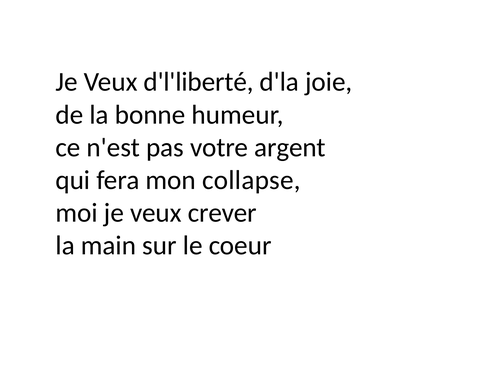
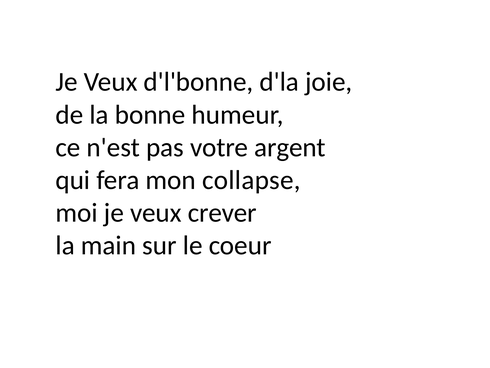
d'l'liberté: d'l'liberté -> d'l'bonne (198, 82)
